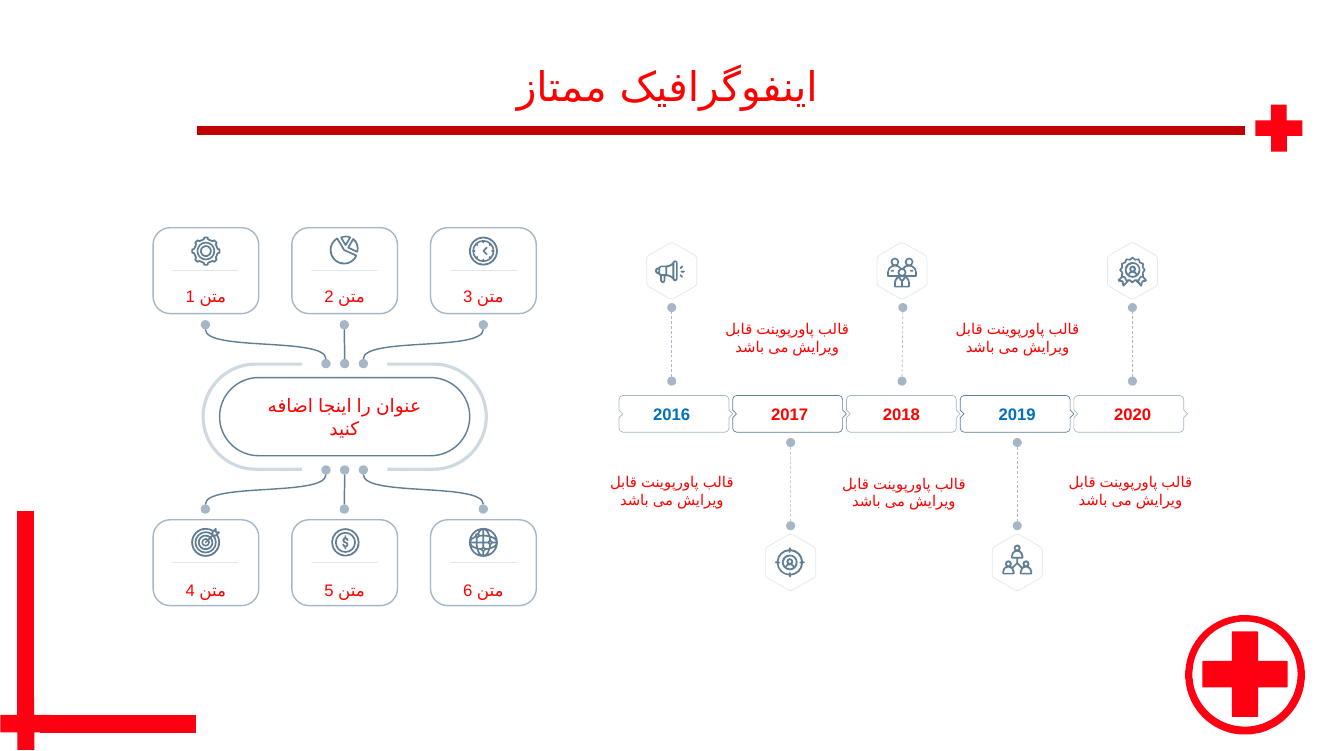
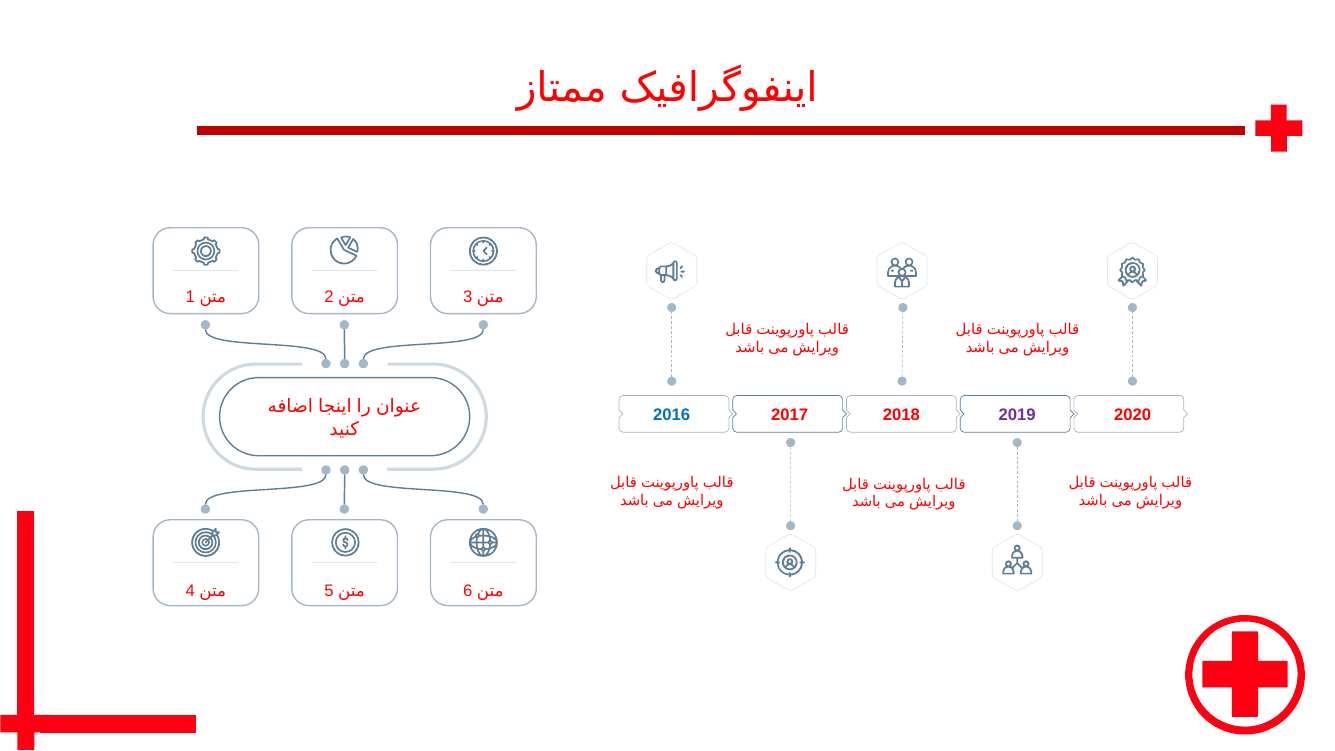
2019 colour: blue -> purple (1017, 415)
